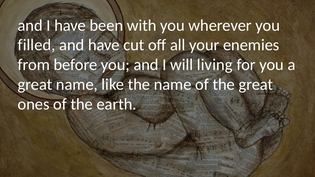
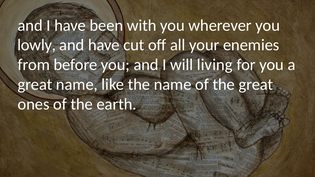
filled: filled -> lowly (37, 45)
